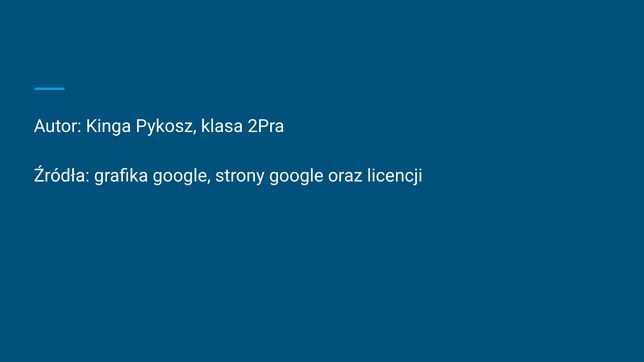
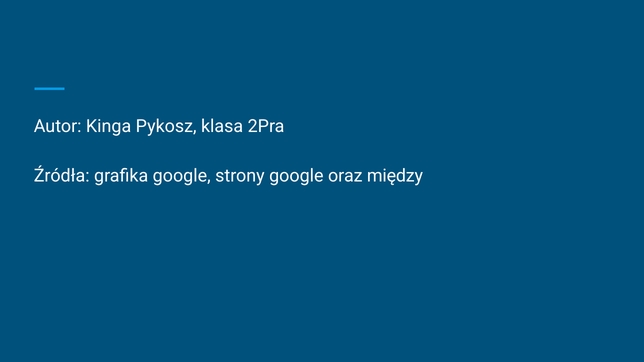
licencji: licencji -> między (395, 176)
